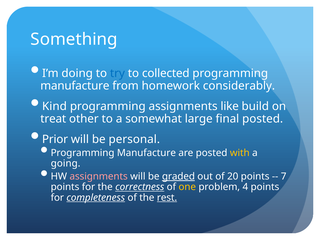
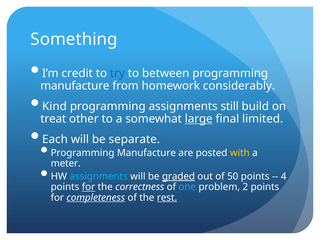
doing: doing -> credit (77, 73)
collected: collected -> between (166, 73)
like: like -> still (230, 106)
large underline: none -> present (199, 119)
final posted: posted -> limited (263, 119)
Prior: Prior -> Each (55, 139)
personal: personal -> separate (134, 139)
going: going -> meter (66, 163)
assignments colour: pink -> light blue (99, 176)
20: 20 -> 50 (233, 176)
7: 7 -> 4 (284, 176)
for underline: none -> present (88, 187)
correctness underline: present -> none (140, 187)
one colour: yellow -> light blue (187, 187)
4: 4 -> 2 (245, 187)
